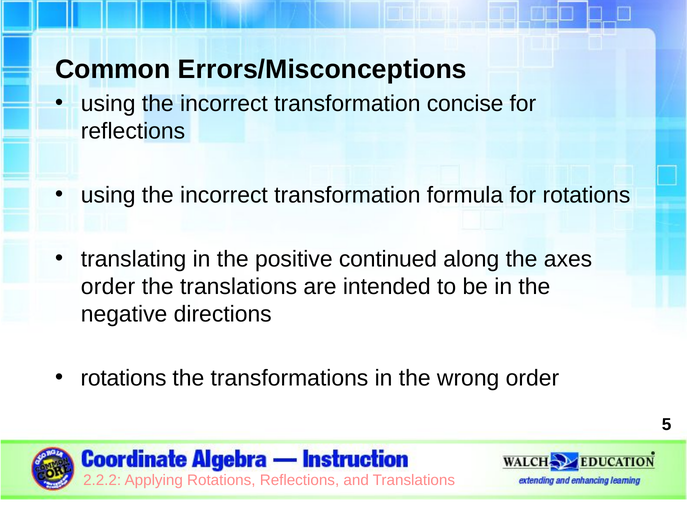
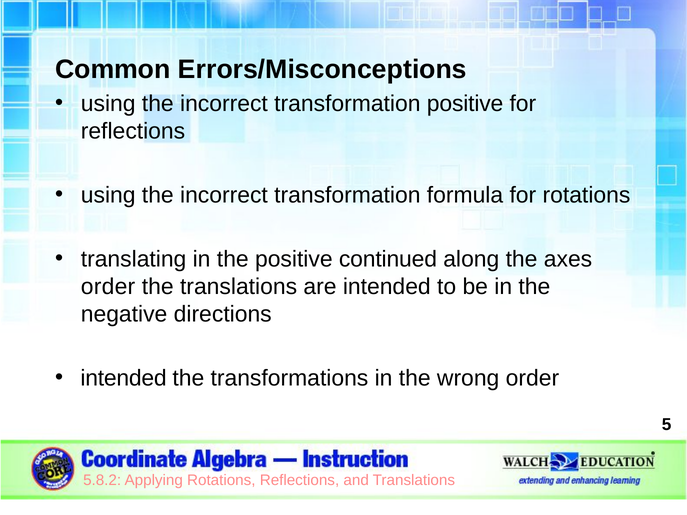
transformation concise: concise -> positive (465, 104)
rotations: rotations -> intended (124, 378)
2.2.2: 2.2.2 -> 5.8.2 (102, 480)
